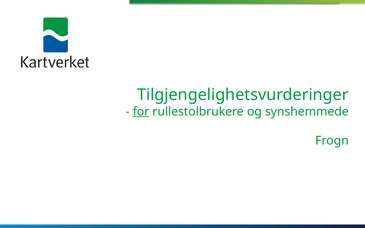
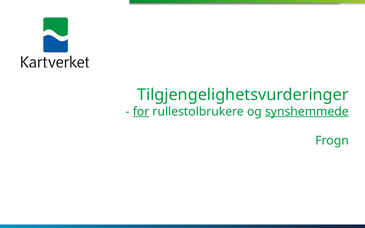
synshemmede underline: none -> present (307, 112)
